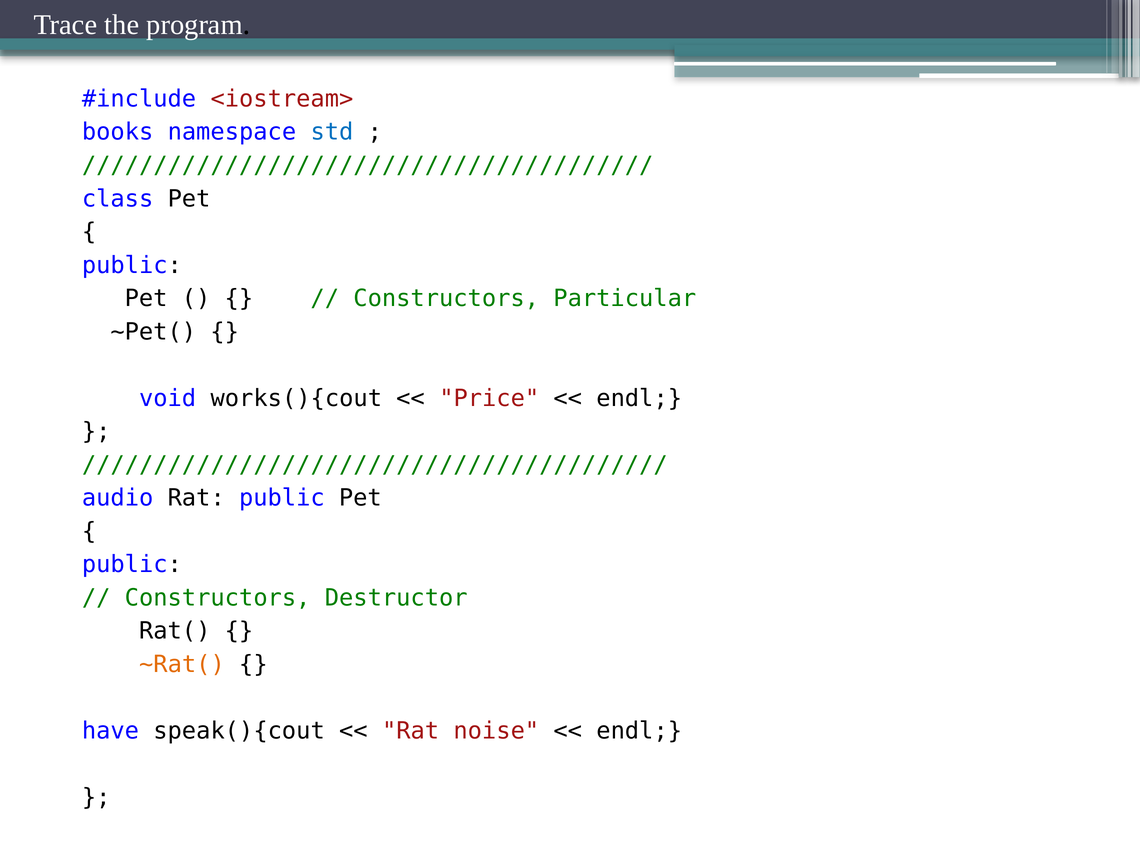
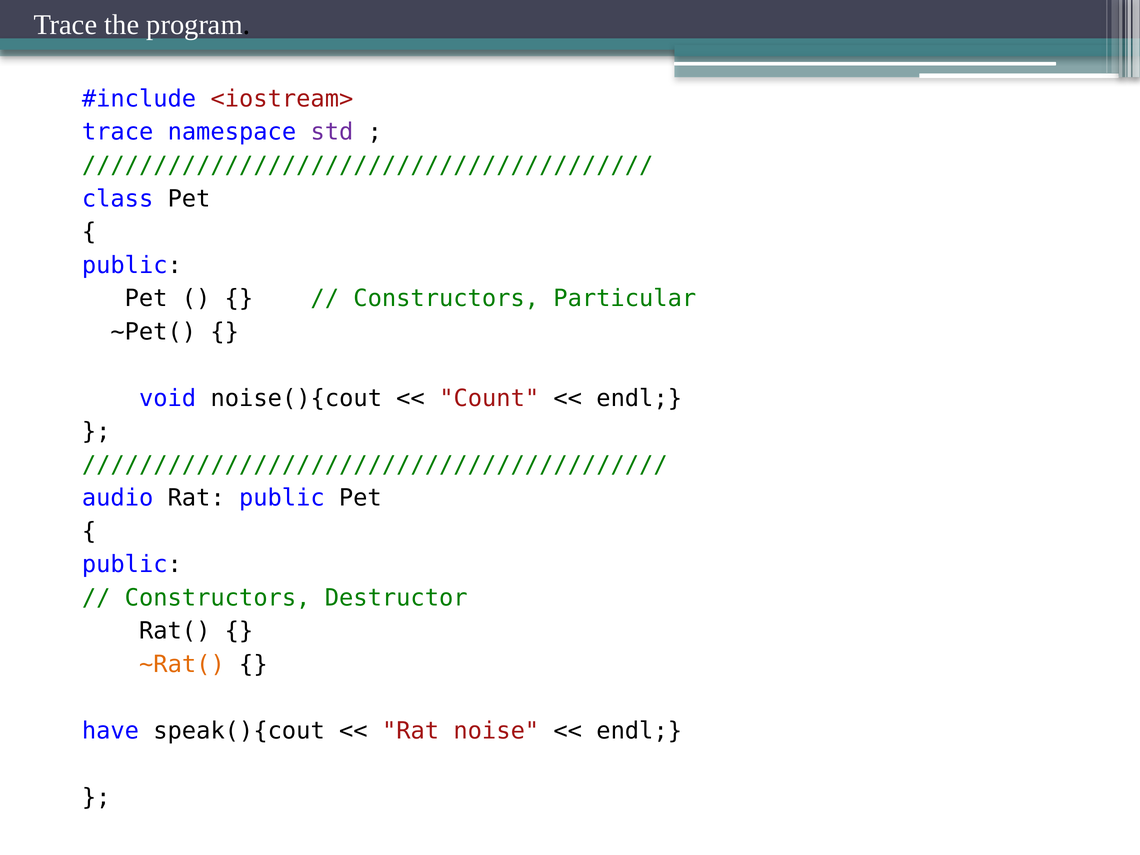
books: books -> trace (118, 132)
std colour: blue -> purple (332, 132)
works(){cout: works(){cout -> noise(){cout (296, 398)
Price: Price -> Count (489, 398)
